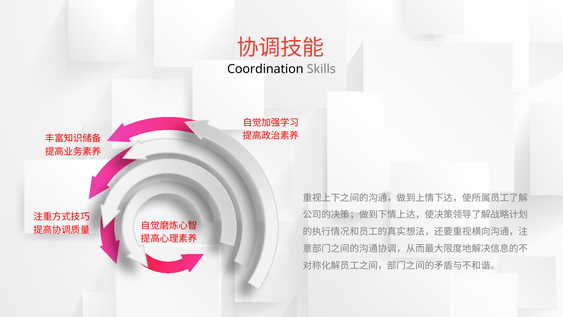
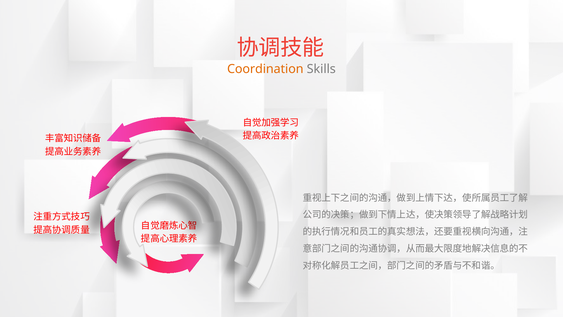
Coordination colour: black -> orange (265, 69)
